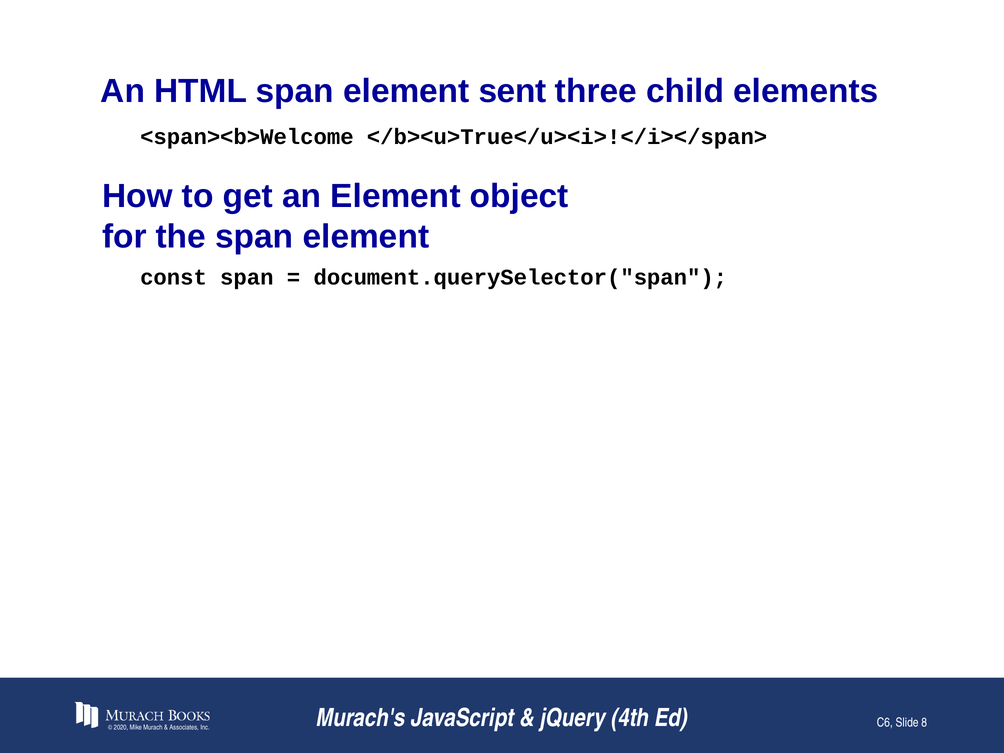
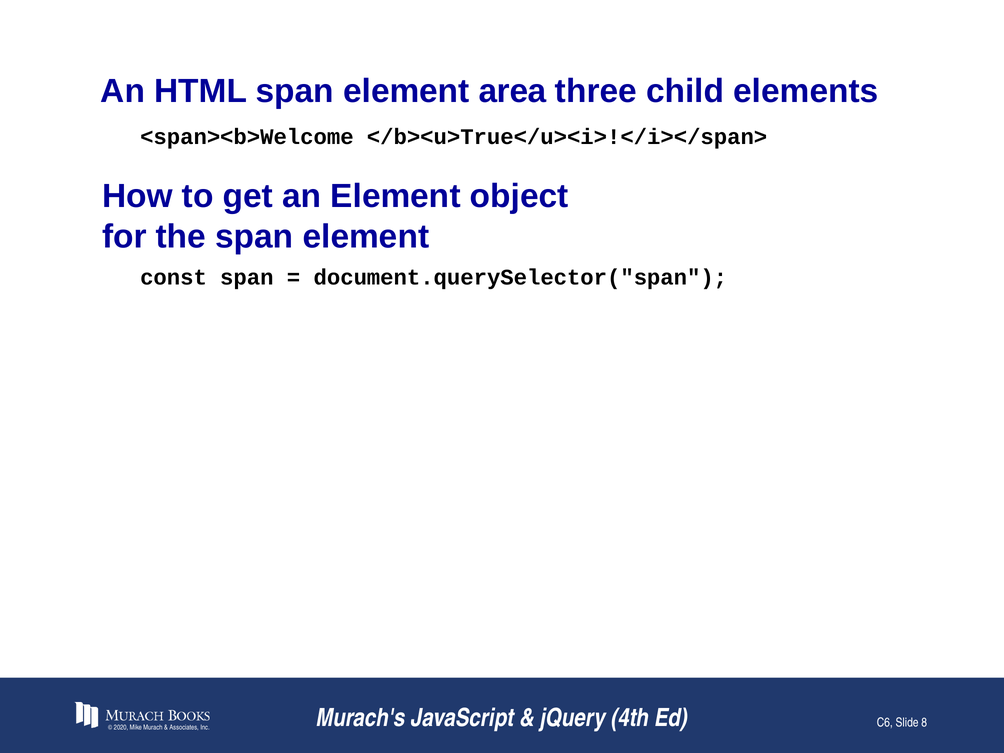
sent: sent -> area (512, 91)
